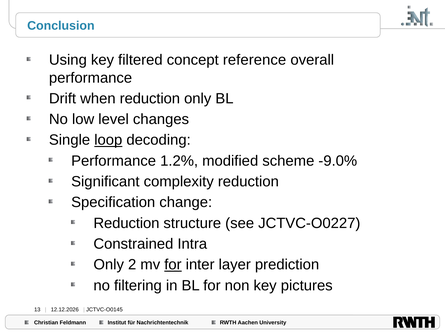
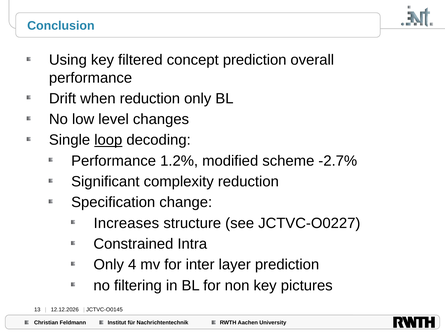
concept reference: reference -> prediction (255, 60)
-9.0%: -9.0% -> -2.7% (338, 161)
Reduction: Reduction -> Increases (126, 223)
2: 2 -> 4 (132, 265)
for underline: present -> none (173, 265)
